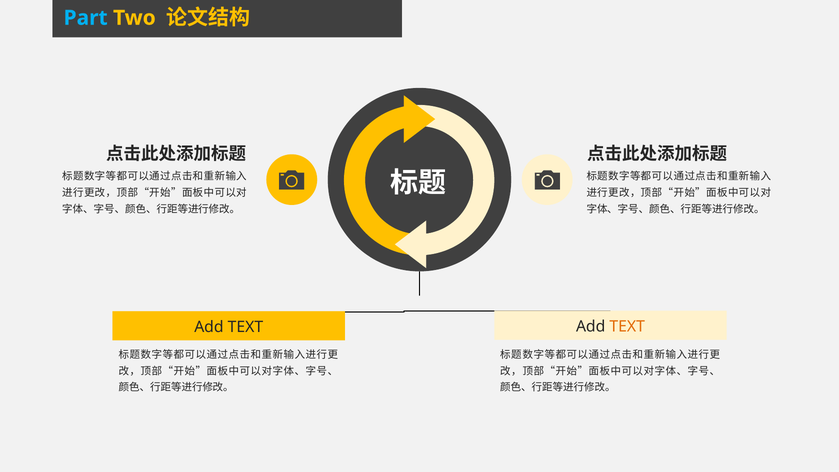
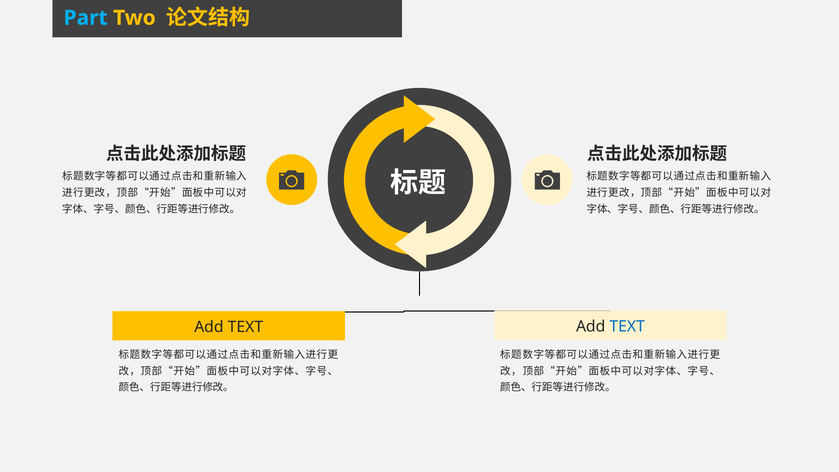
TEXT colour: orange -> blue (627, 326)
